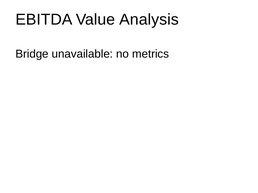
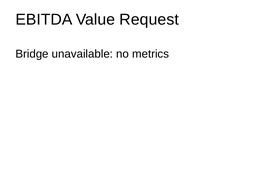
Analysis: Analysis -> Request (149, 20)
